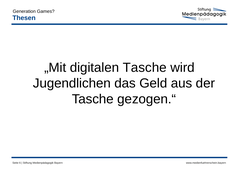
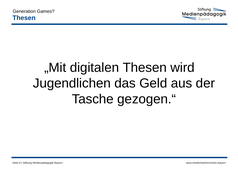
digitalen Tasche: Tasche -> Thesen (145, 68)
